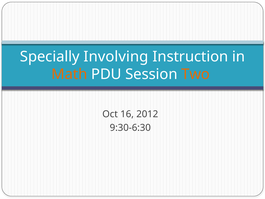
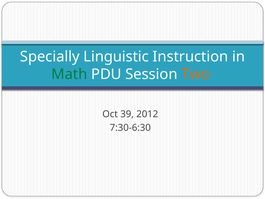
Involving: Involving -> Linguistic (116, 56)
Math colour: orange -> green (69, 74)
16: 16 -> 39 (127, 114)
9:30-6:30: 9:30-6:30 -> 7:30-6:30 (130, 128)
